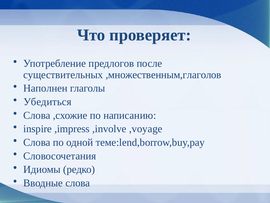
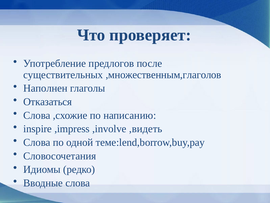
Убедиться: Убедиться -> Отказаться (48, 102)
,voyage: ,voyage -> ,видеть (146, 129)
